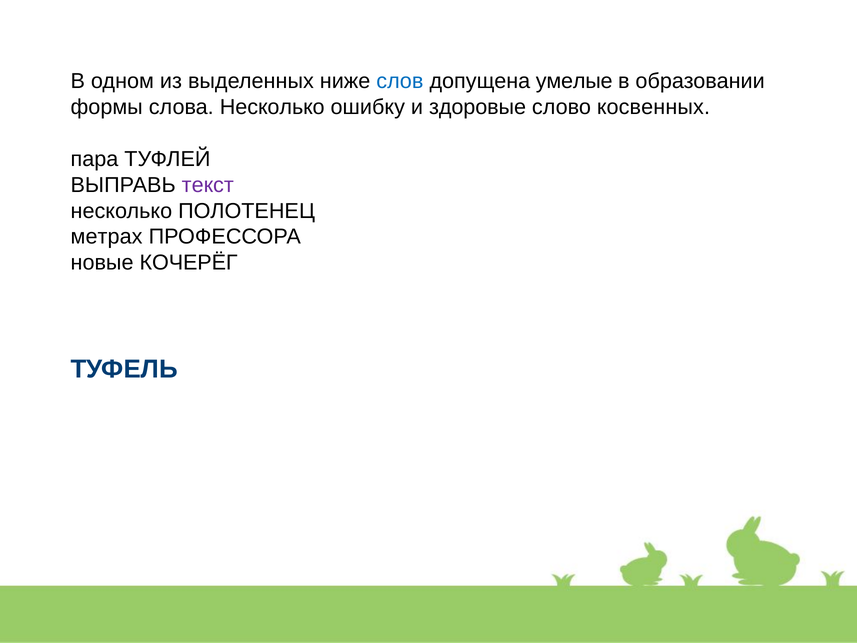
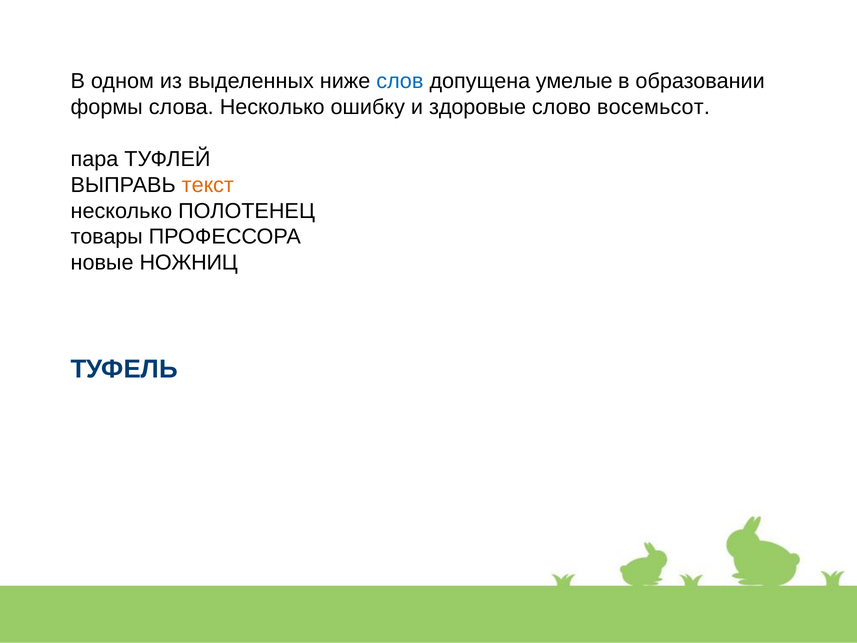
косвенных: косвенных -> восемьсот (653, 107)
текст colour: purple -> orange (208, 185)
метрах: метрах -> товары (107, 237)
КОЧЕРЁГ: КОЧЕРЁГ -> НОЖНИЦ (189, 263)
